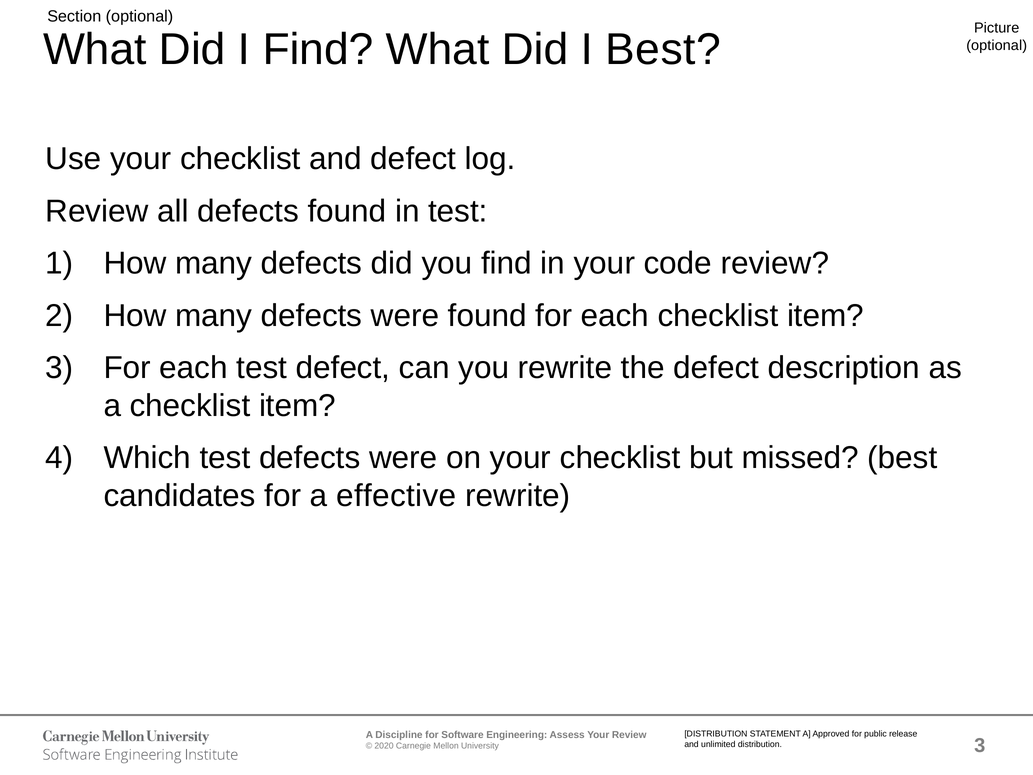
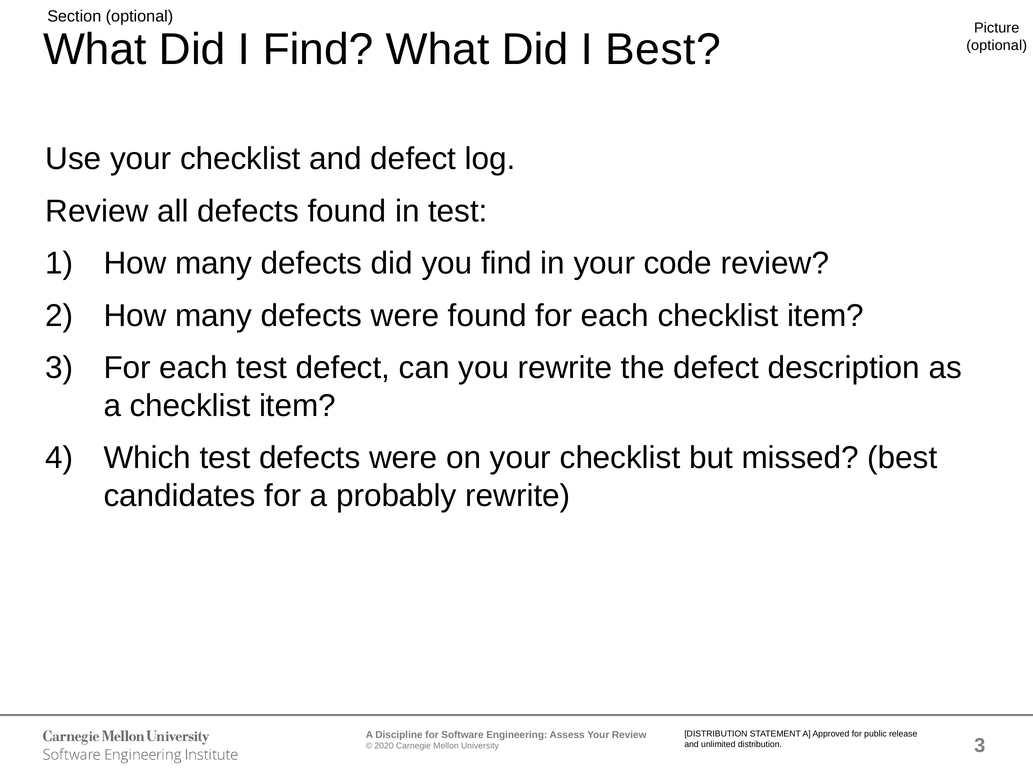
effective: effective -> probably (396, 496)
